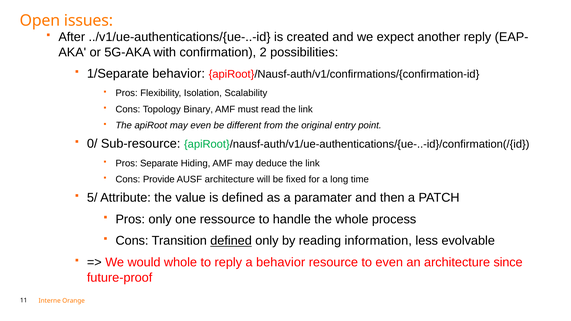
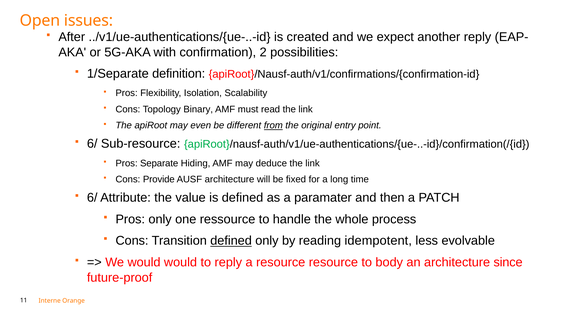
1/Separate behavior: behavior -> definition (179, 74)
from underline: none -> present (273, 126)
0/: 0/ -> 6/ (92, 144)
5/: 5/ -> 6/ (92, 198)
information: information -> idempotent (378, 241)
would whole: whole -> would (181, 262)
a behavior: behavior -> resource (281, 262)
to even: even -> body (389, 262)
